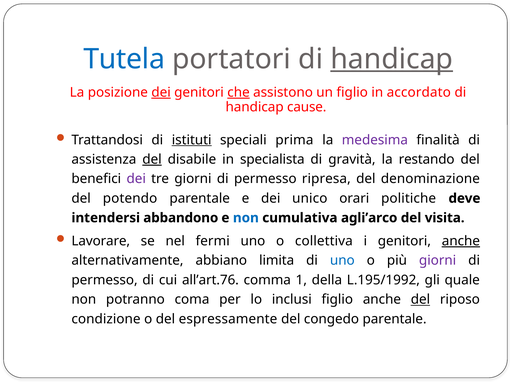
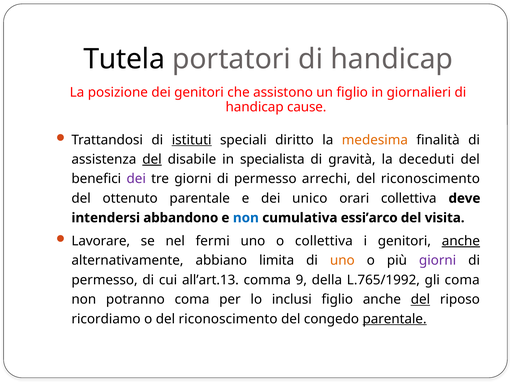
Tutela colour: blue -> black (124, 59)
handicap underline: present -> none (392, 59)
dei underline: present -> none (161, 92)
che underline: present -> none (238, 92)
accordato: accordato -> giornalieri (419, 92)
prima: prima -> diritto (294, 140)
medesima colour: purple -> orange (375, 140)
restando: restando -> deceduti (427, 159)
ripresa: ripresa -> arrechi (326, 179)
denominazione: denominazione -> riconoscimento (430, 179)
potendo: potendo -> ottenuto (130, 198)
orari politiche: politiche -> collettiva (409, 198)
agli’arco: agli’arco -> essi’arco (369, 218)
uno colour: blue -> orange (342, 261)
all’art.76: all’art.76 -> all’art.13 (210, 280)
1: 1 -> 9 (301, 280)
L.195/1992: L.195/1992 -> L.765/1992 (383, 280)
gli quale: quale -> coma (462, 280)
condizione: condizione -> ricordiamo (106, 319)
o del espressamente: espressamente -> riconoscimento (228, 319)
parentale underline: none -> present (395, 319)
